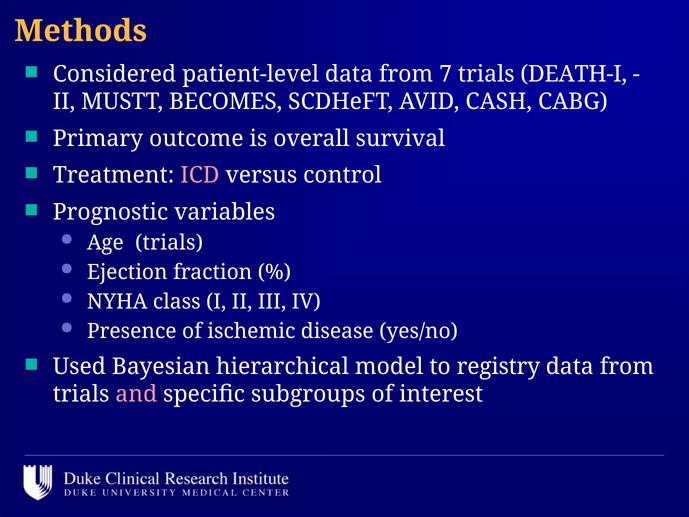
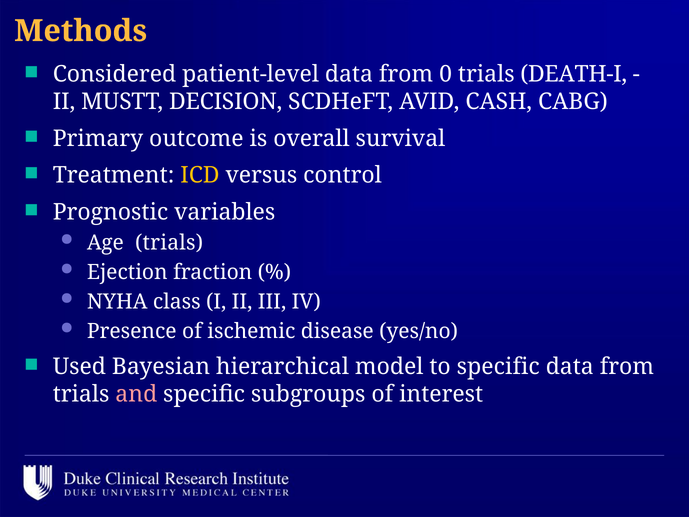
7: 7 -> 0 (446, 74)
BECOMES: BECOMES -> DECISION (226, 102)
ICD colour: pink -> yellow (200, 175)
to registry: registry -> specific (498, 367)
